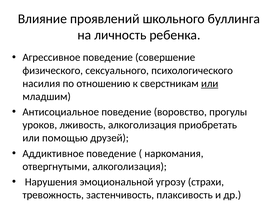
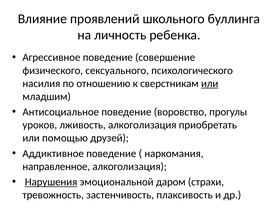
отвергнутыми: отвергнутыми -> направленное (56, 166)
Нарушения underline: none -> present (51, 182)
угрозу: угрозу -> даром (171, 182)
